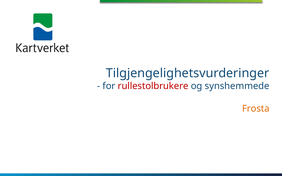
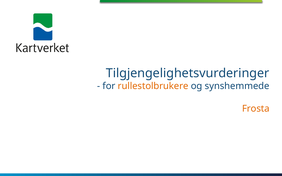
rullestolbrukere colour: red -> orange (153, 86)
